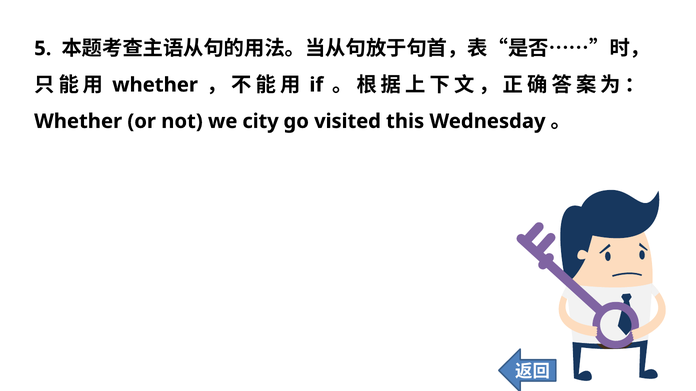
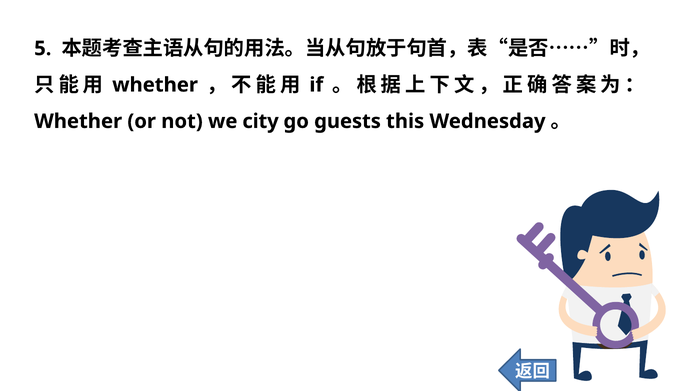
visited: visited -> guests (348, 121)
